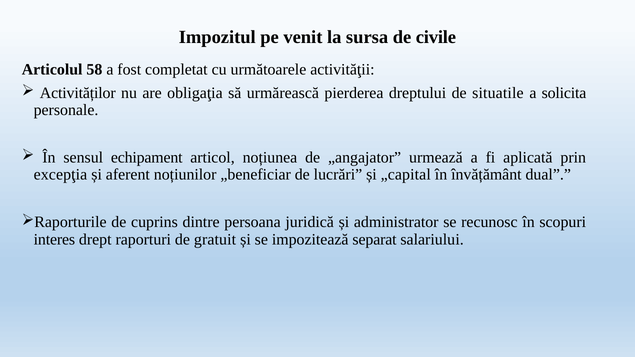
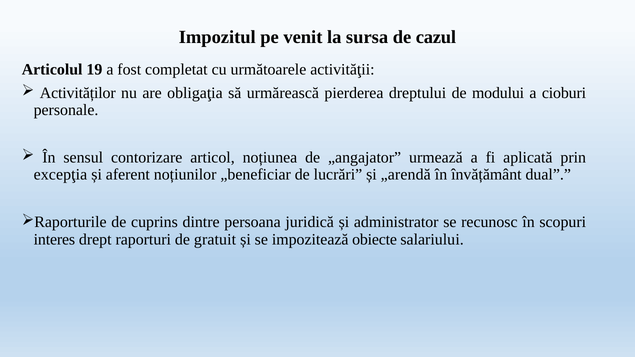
civile: civile -> cazul (436, 37)
58: 58 -> 19 (94, 69)
situatile: situatile -> modului (498, 93)
solicita: solicita -> cioburi (564, 93)
echipament: echipament -> contorizare (147, 158)
„capital: „capital -> „arendă (406, 175)
separat: separat -> obiecte (375, 239)
